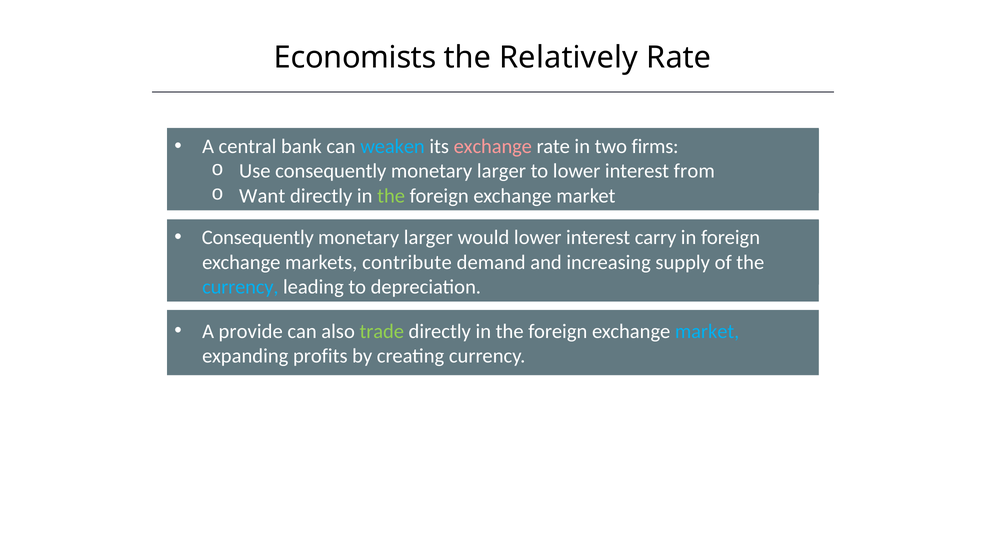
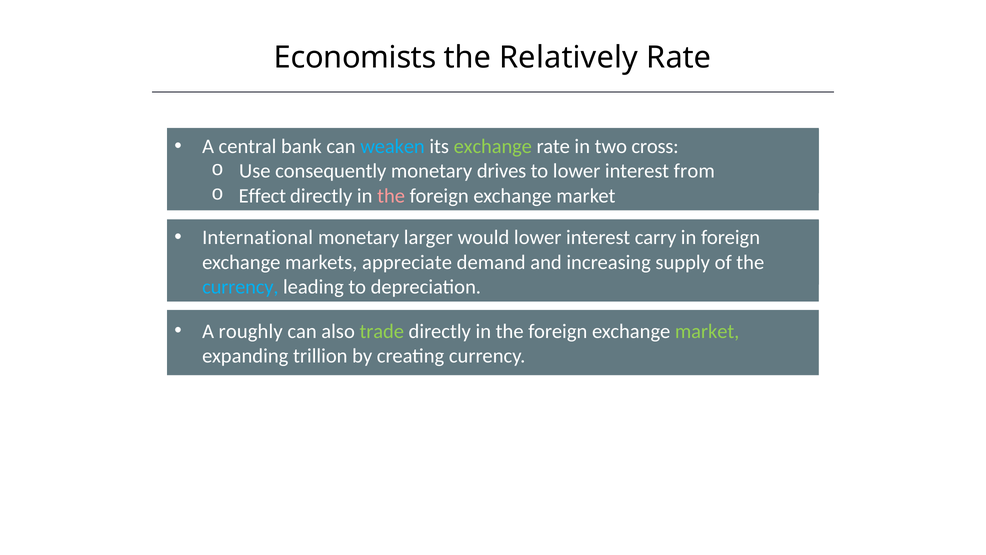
exchange colour: pink -> light green (493, 146)
firms: firms -> cross (655, 146)
larger: larger -> drives (502, 171)
Want: Want -> Effect (262, 196)
the colour: light green -> pink (391, 196)
Consequently: Consequently -> International (258, 237)
contribute: contribute -> appreciate (407, 262)
provide: provide -> roughly (251, 331)
market colour: light blue -> light green (707, 331)
profits: profits -> trillion (320, 356)
